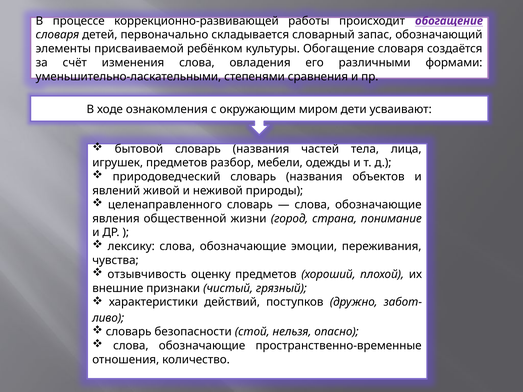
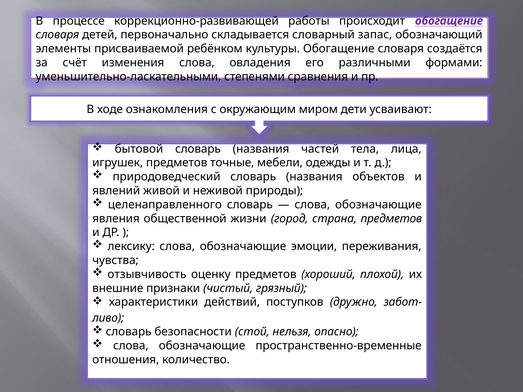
разбор: разбор -> точные (232, 163)
страна понимание: понимание -> предметов (391, 219)
